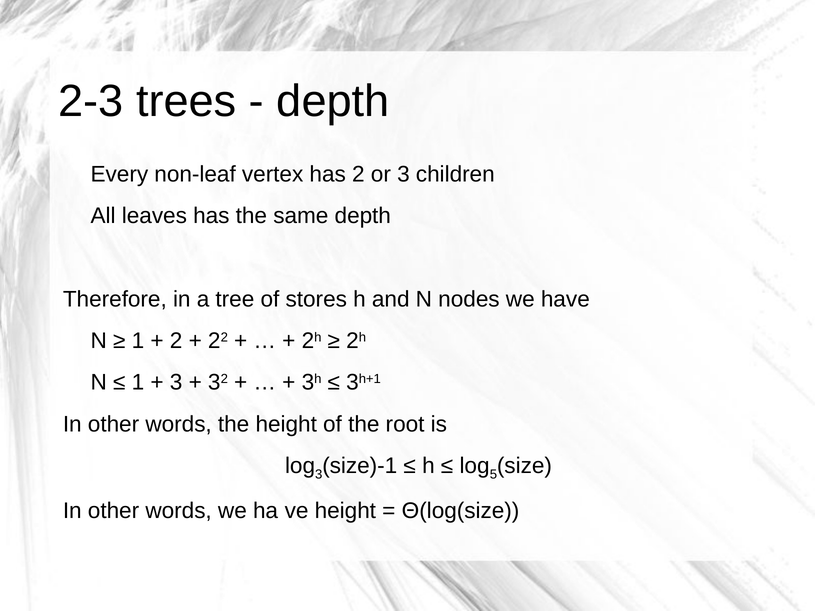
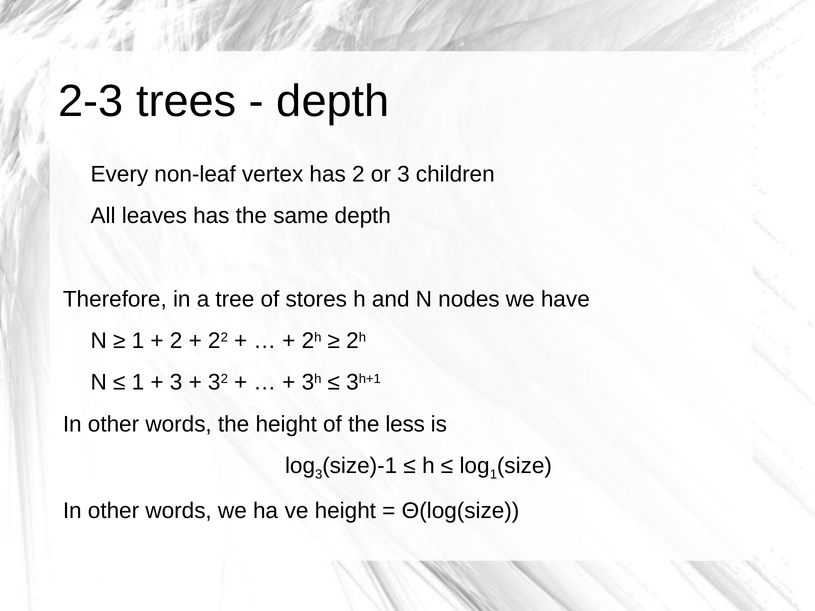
root: root -> less (405, 424)
5: 5 -> 1 (493, 475)
